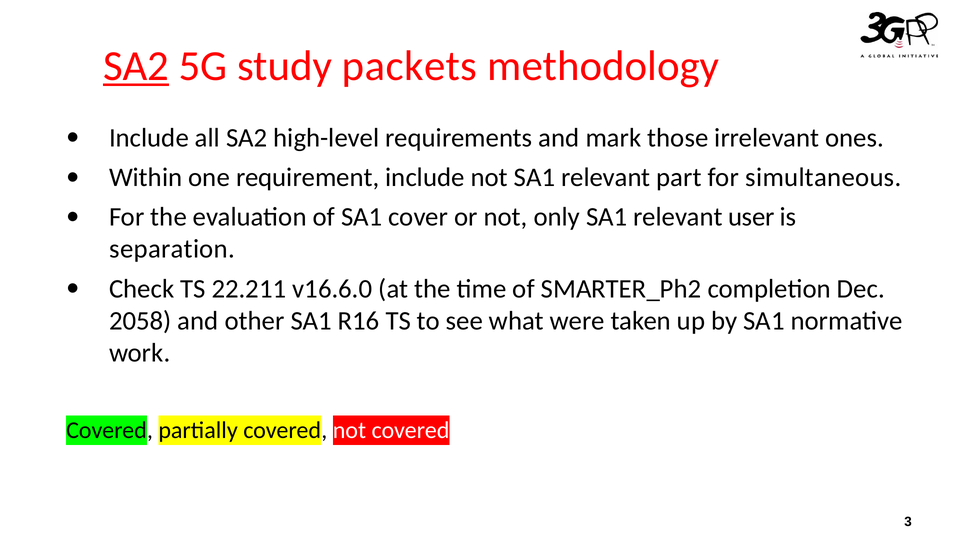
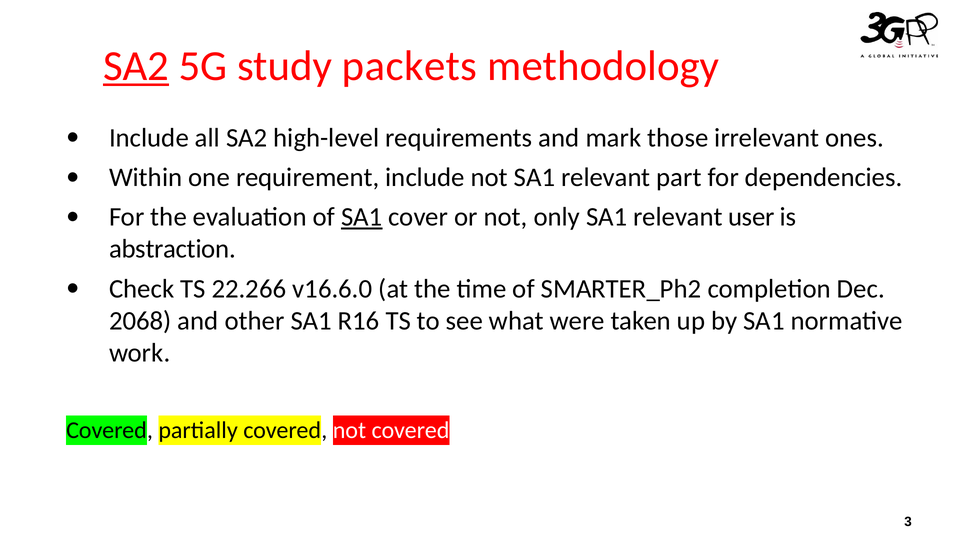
simultaneous: simultaneous -> dependencies (824, 177)
SA1 underline: none -> present (362, 217)
separation: separation -> abstraction (172, 249)
22.211: 22.211 -> 22.266 (249, 289)
2058: 2058 -> 2068 (140, 321)
